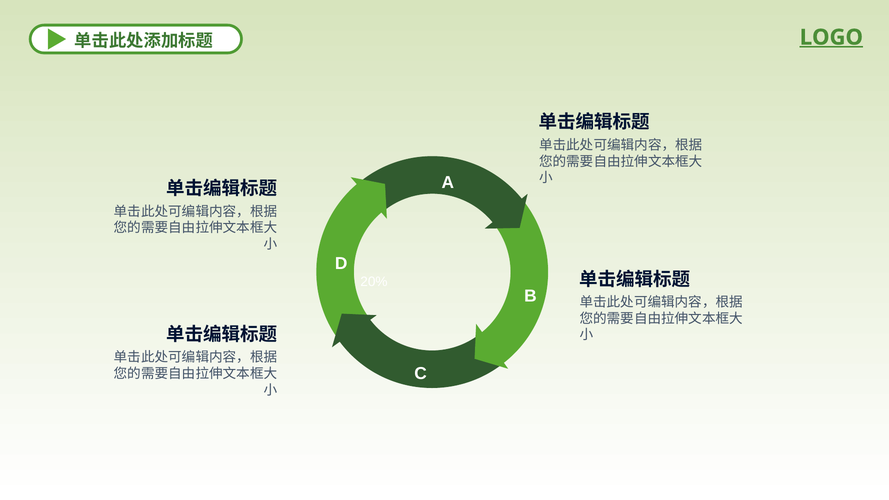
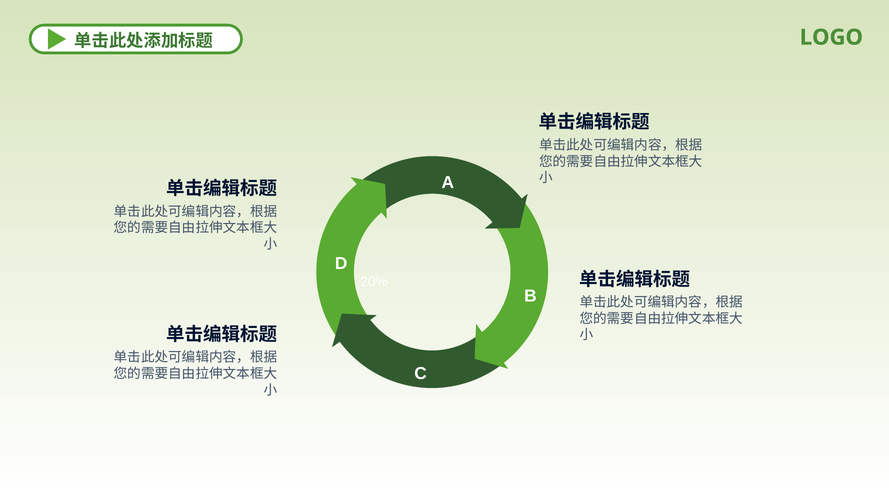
LOGO underline: present -> none (831, 37)
